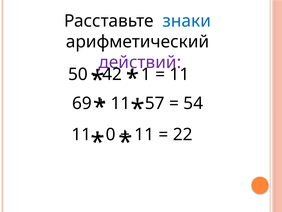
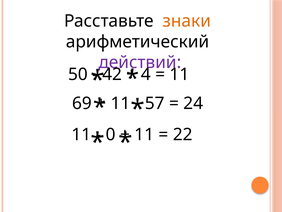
знаки colour: blue -> orange (187, 21)
1: 1 -> 4 (146, 74)
54: 54 -> 24 (193, 103)
